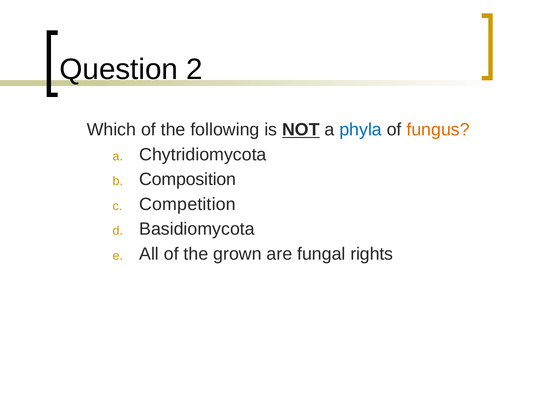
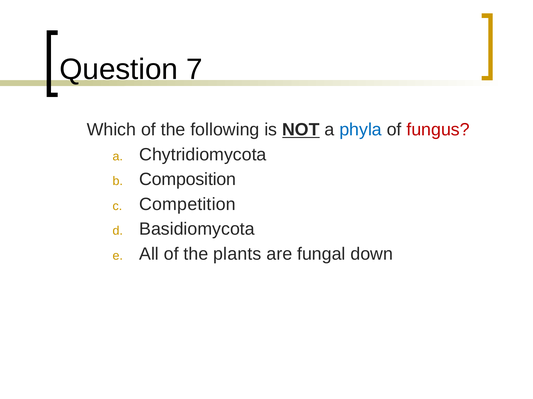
2: 2 -> 7 (194, 70)
fungus colour: orange -> red (438, 130)
grown: grown -> plants (237, 254)
rights: rights -> down (372, 254)
